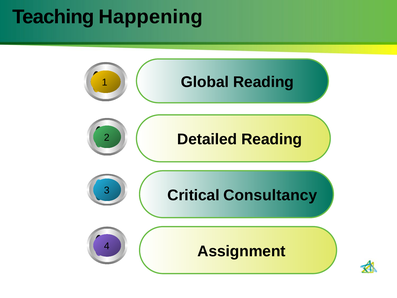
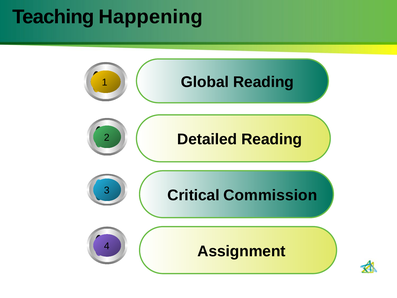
Consultancy: Consultancy -> Commission (270, 195)
